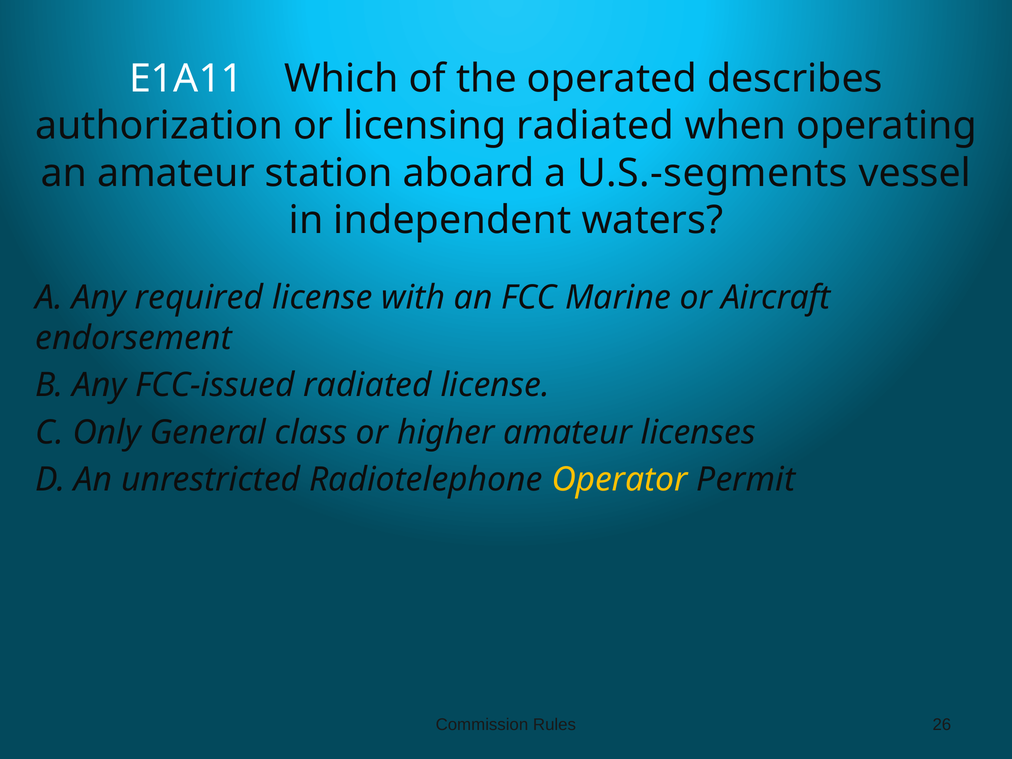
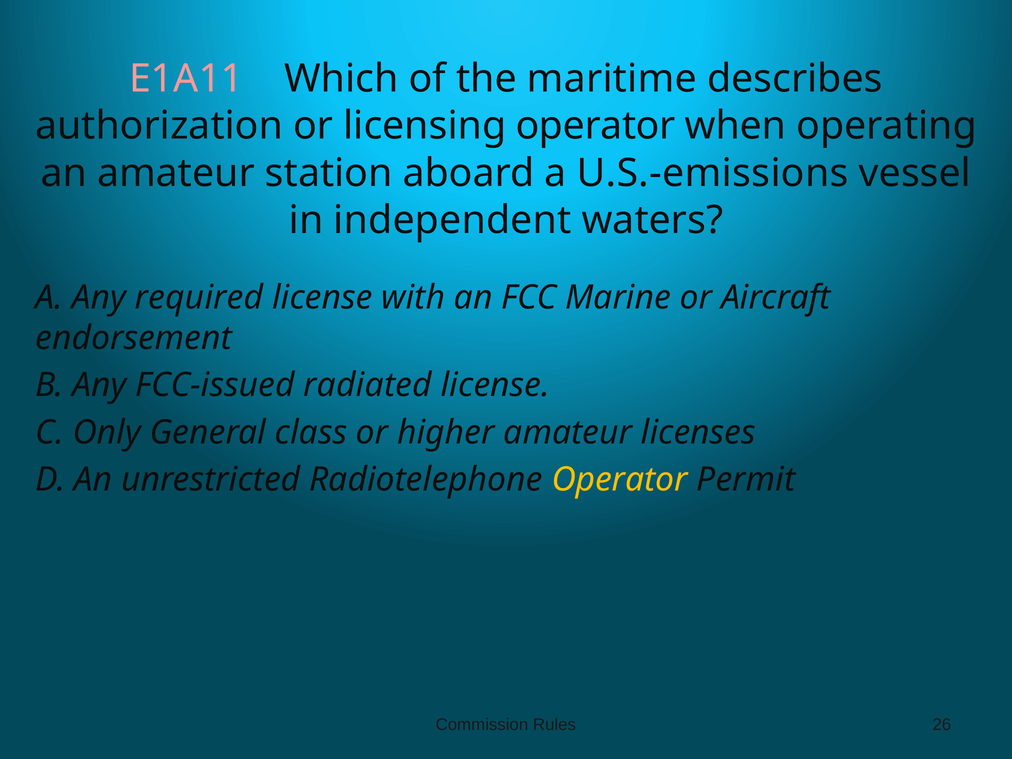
E1A11 colour: white -> pink (186, 79)
operated: operated -> maritime (612, 79)
licensing radiated: radiated -> operator (596, 126)
U.S.-segments: U.S.-segments -> U.S.-emissions (713, 173)
